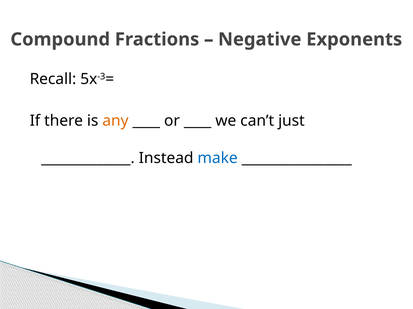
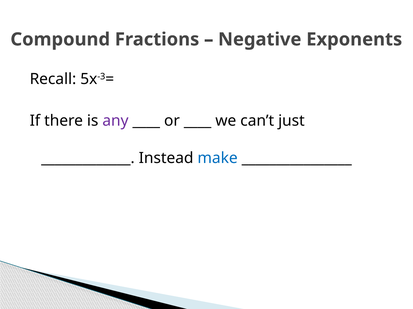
any colour: orange -> purple (115, 121)
